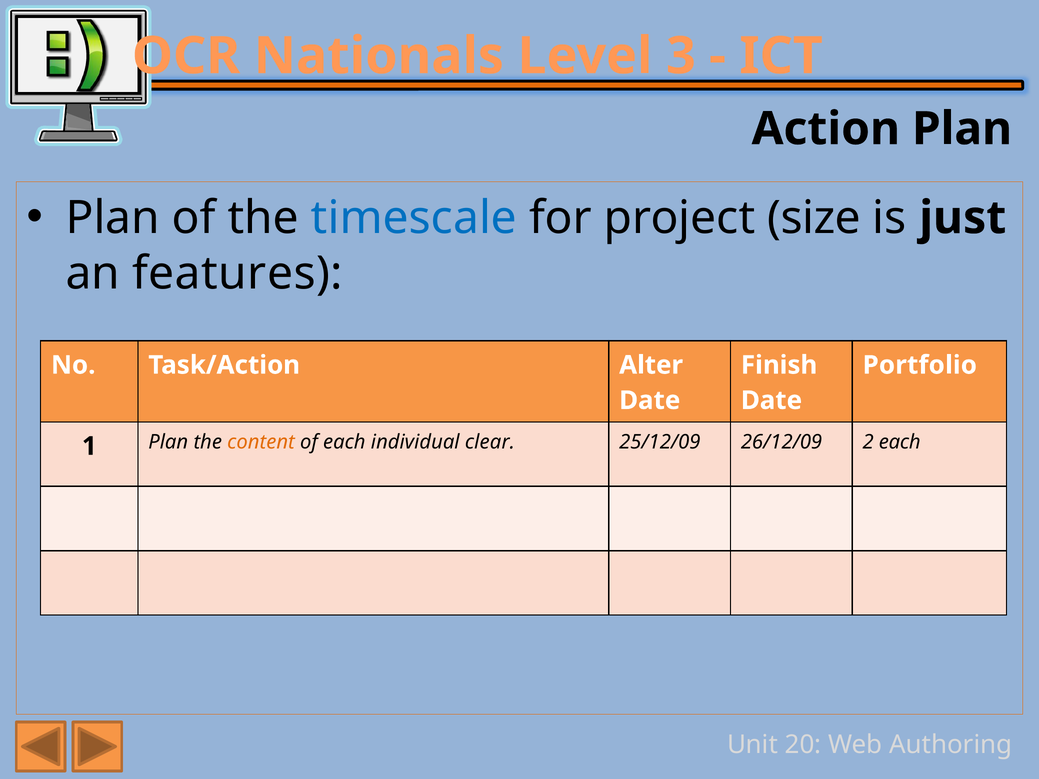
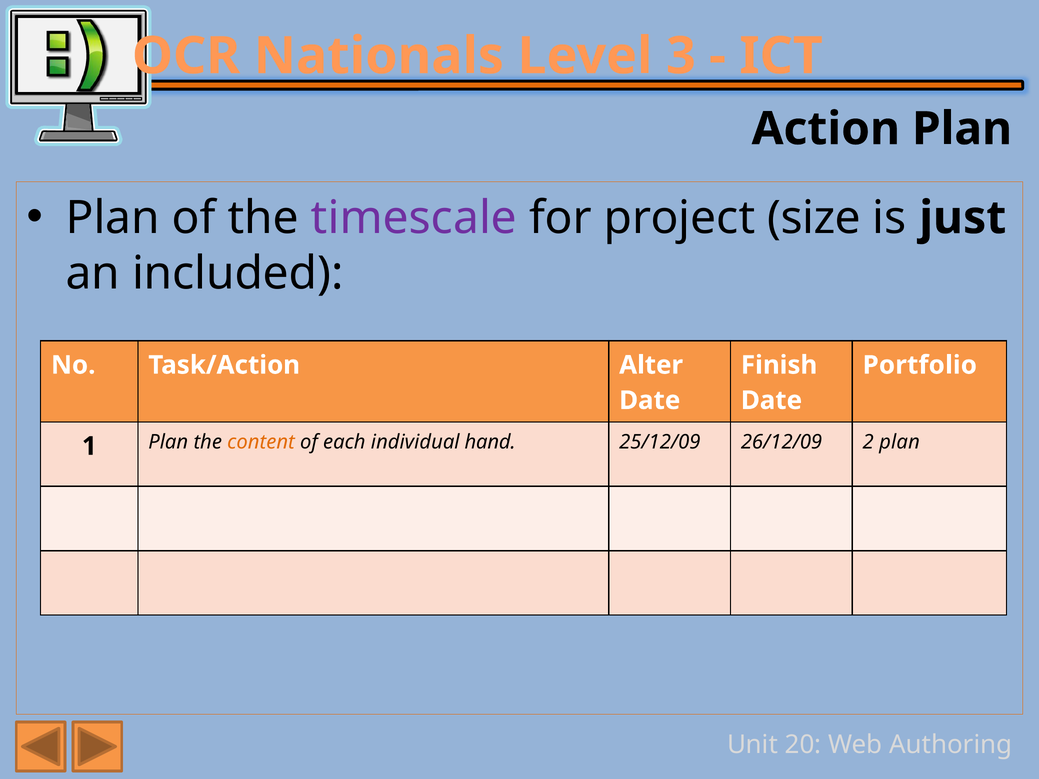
timescale colour: blue -> purple (414, 218)
features: features -> included (238, 273)
clear: clear -> hand (490, 442)
2 each: each -> plan (900, 442)
